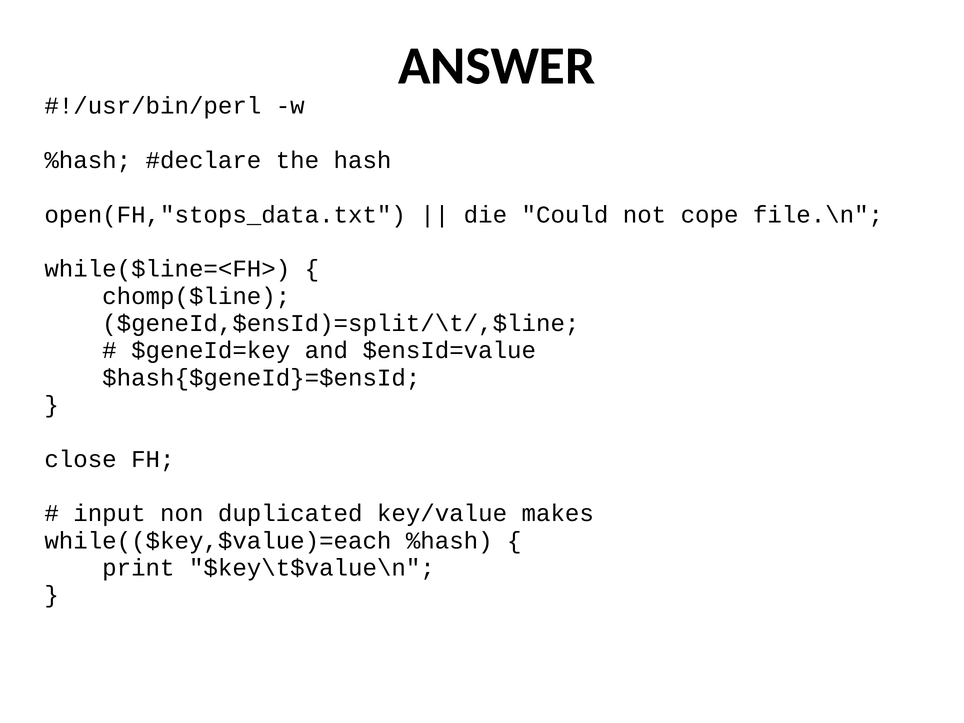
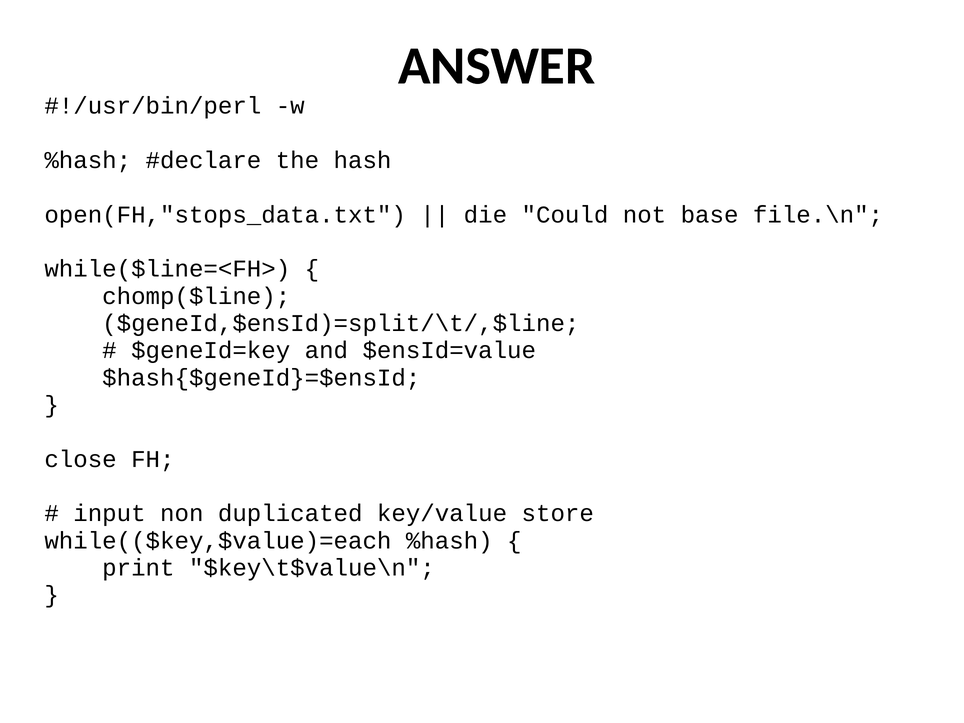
cope: cope -> base (710, 215)
makes: makes -> store (558, 514)
